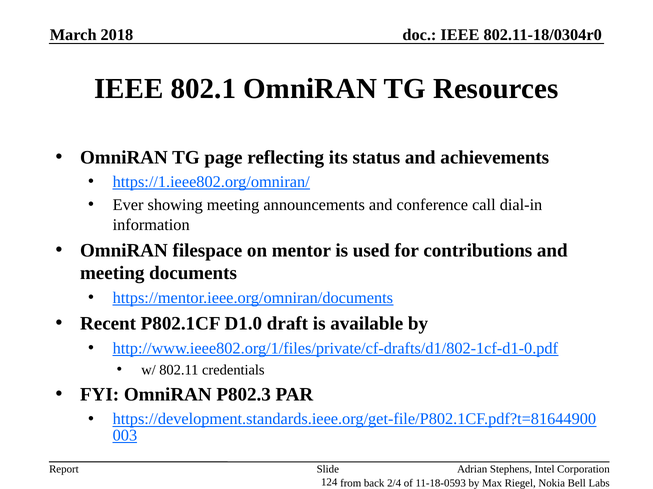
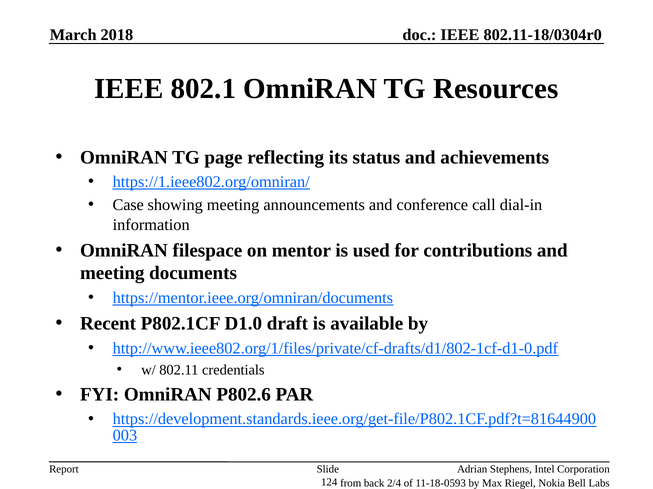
Ever: Ever -> Case (128, 205)
P802.3: P802.3 -> P802.6 (244, 395)
